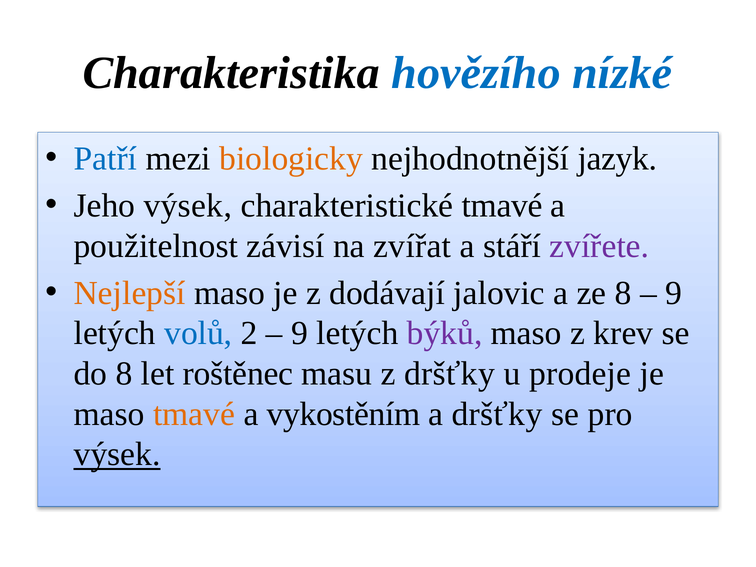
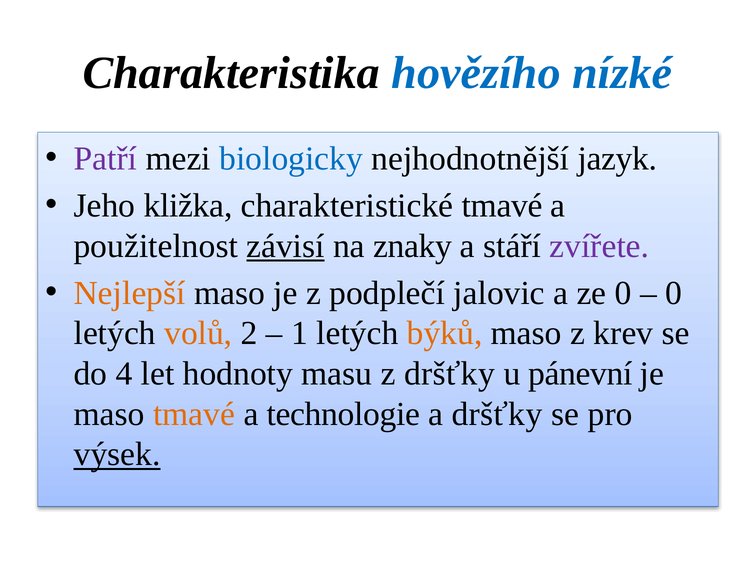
Patří colour: blue -> purple (105, 159)
biologicky colour: orange -> blue (291, 159)
Jeho výsek: výsek -> kližka (188, 206)
závisí underline: none -> present (285, 246)
zvířat: zvířat -> znaky (413, 246)
dodávají: dodávají -> podplečí (387, 293)
ze 8: 8 -> 0 (623, 293)
9: 9 -> 0 (674, 293)
volů colour: blue -> orange (198, 333)
9: 9 -> 1 (300, 333)
býků colour: purple -> orange (445, 333)
do 8: 8 -> 4 (124, 374)
roštěnec: roštěnec -> hodnoty (238, 374)
prodeje: prodeje -> pánevní (580, 374)
vykostěním: vykostěním -> technologie (343, 414)
